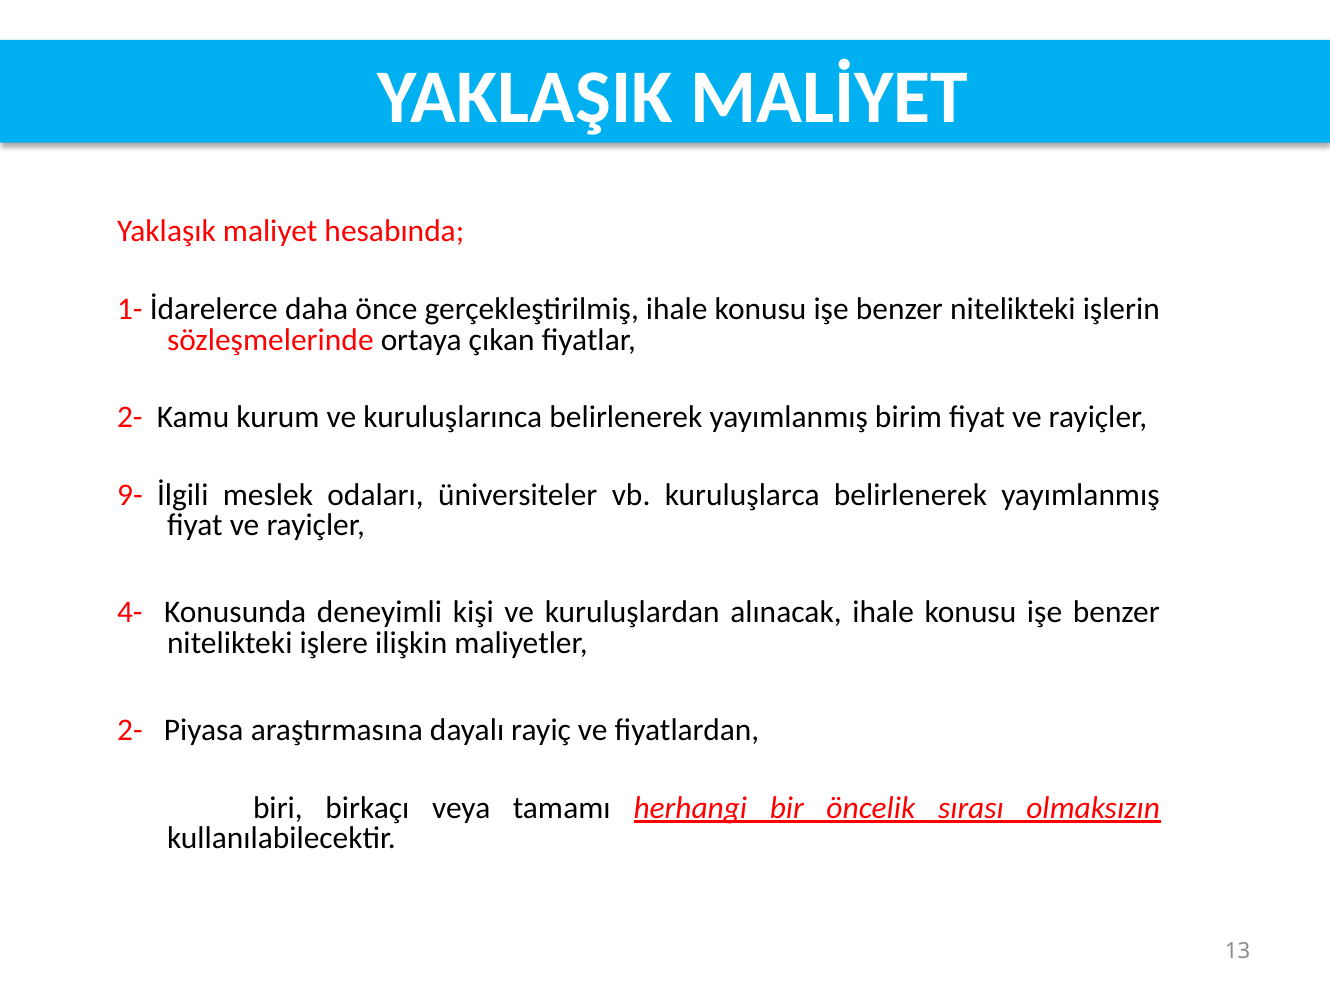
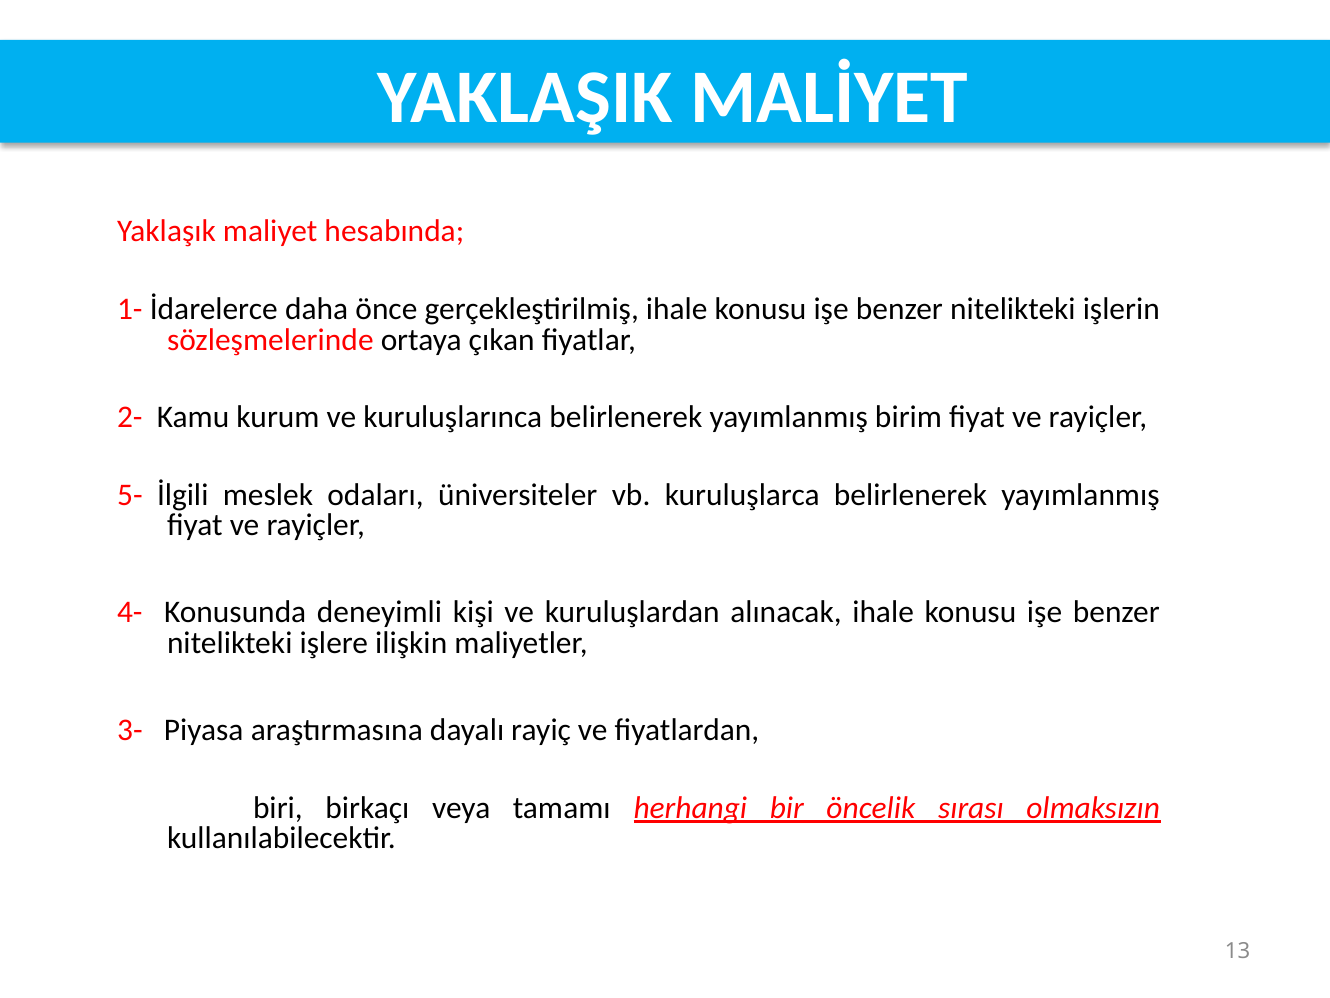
9-: 9- -> 5- (130, 495)
2-: 2- -> 3- (130, 730)
